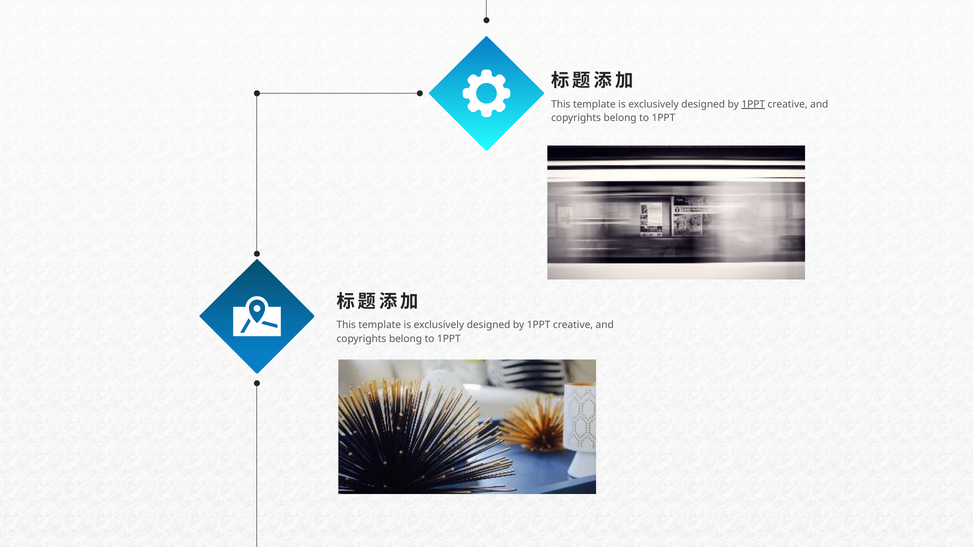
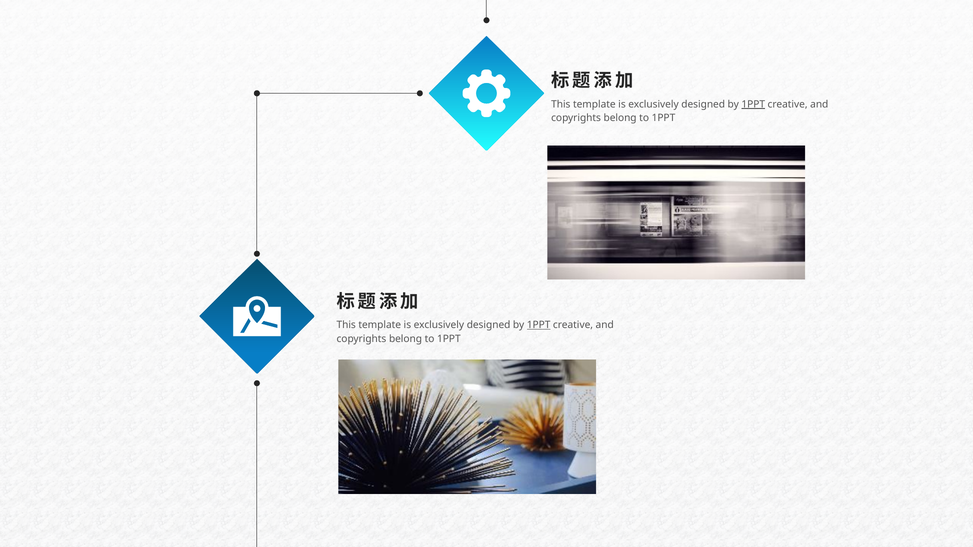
1PPT underline: none -> present (539, 325)
